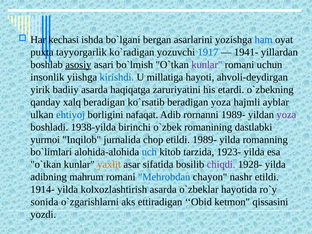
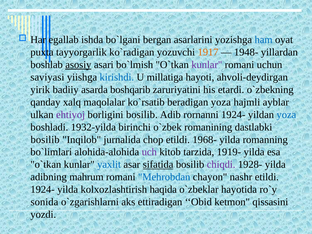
kechasi: kechasi -> egallab (64, 40)
1917 colour: blue -> orange (208, 52)
1941-: 1941- -> 1948- (246, 52)
insonlik: insonlik -> saviyasi (47, 77)
haqiqatga: haqiqatga -> boshqarib (130, 90)
xalq beradigan: beradigan -> maqolalar (104, 102)
ehtiyoj colour: blue -> purple (71, 115)
borligini nafaqat: nafaqat -> bosilib (142, 115)
rornanni 1989-: 1989- -> 1924- (233, 115)
yoza colour: purple -> blue (286, 115)
1938-yilda: 1938-yilda -> 1932-yilda (93, 127)
yurmoi: yurmoi -> bosilib (45, 140)
etildi 1989-: 1989- -> 1968- (205, 140)
uch colour: blue -> purple (149, 152)
1923-: 1923- -> 1919- (229, 152)
yaxlit colour: orange -> blue (109, 165)
sifatida underline: none -> present (158, 165)
1914-: 1914- -> 1924- (43, 189)
kolxozlashtirish asarda: asarda -> haqida (163, 189)
